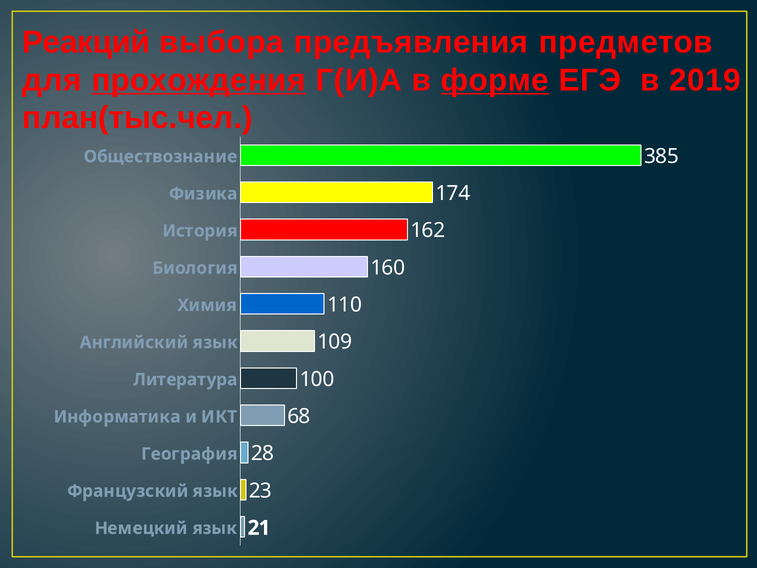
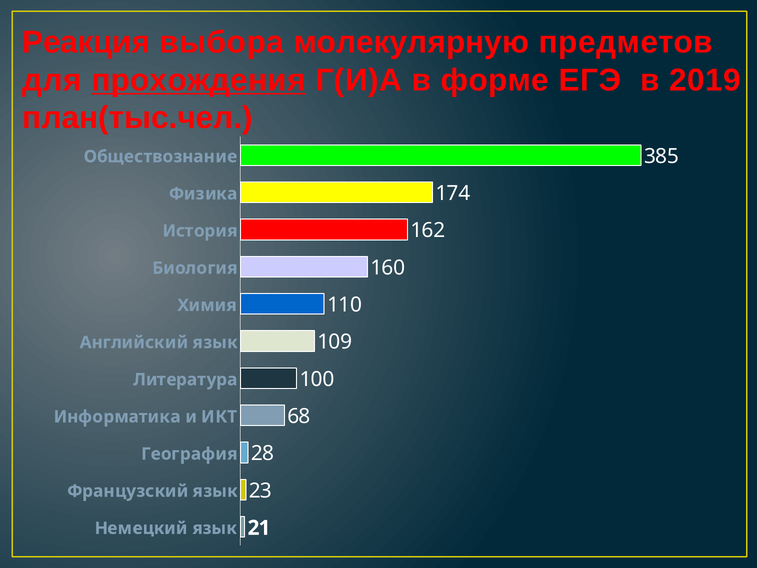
Реакций: Реакций -> Реакция (86, 42)
предъявления: предъявления -> молекулярную (411, 42)
форме underline: present -> none (495, 80)
